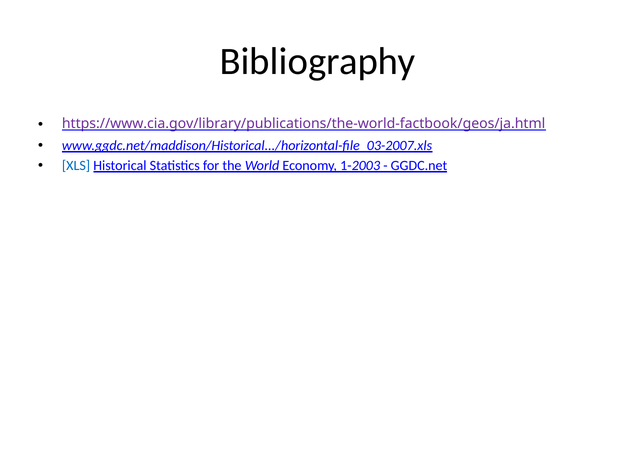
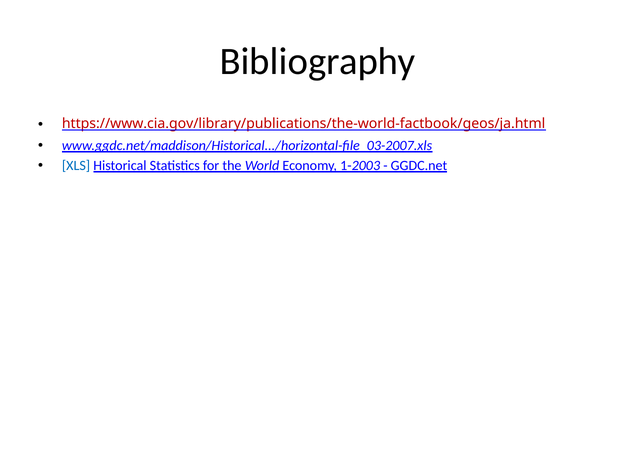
https://www.cia.gov/library/publications/the-world-factbook/geos/ja.html colour: purple -> red (304, 124)
